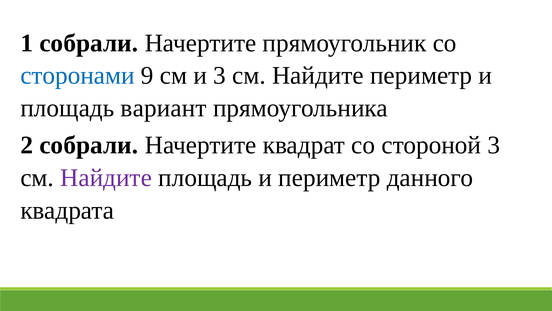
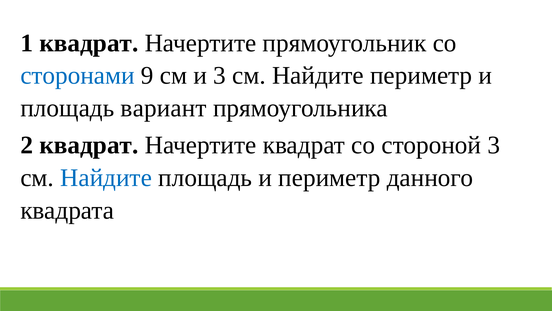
1 собрали: собрали -> квадрат (89, 43)
2 собрали: собрали -> квадрат (89, 145)
Найдите colour: purple -> blue (106, 178)
